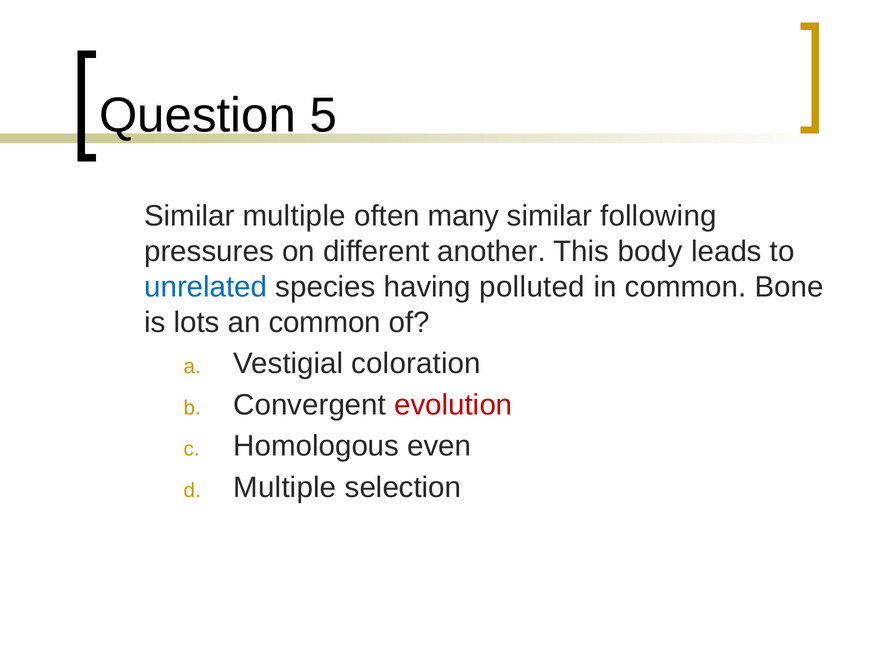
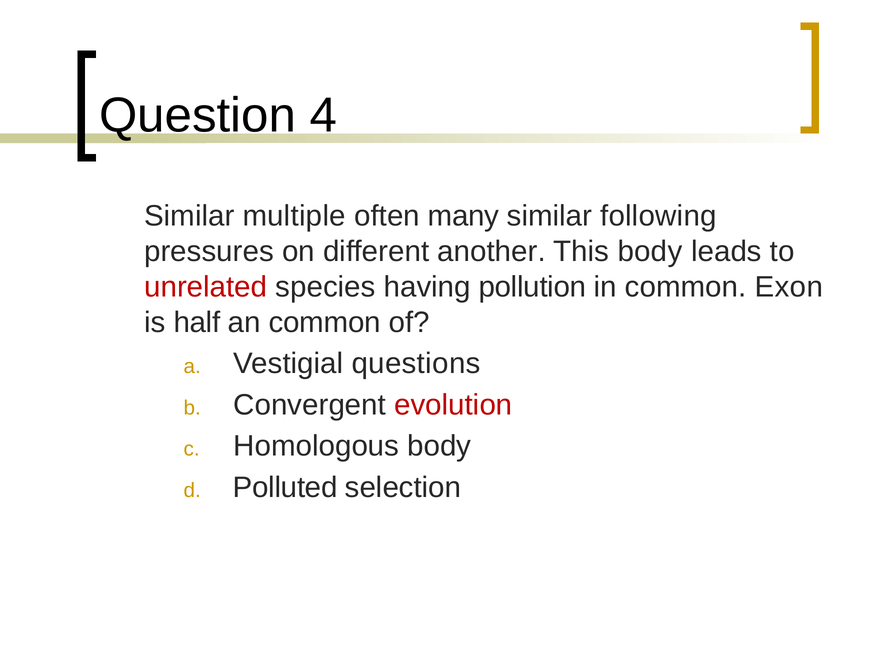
5: 5 -> 4 (323, 116)
unrelated colour: blue -> red (206, 287)
polluted: polluted -> pollution (532, 287)
Bone: Bone -> Exon (789, 287)
lots: lots -> half (197, 323)
coloration: coloration -> questions (416, 364)
Homologous even: even -> body (439, 447)
Multiple: Multiple -> Polluted (285, 488)
